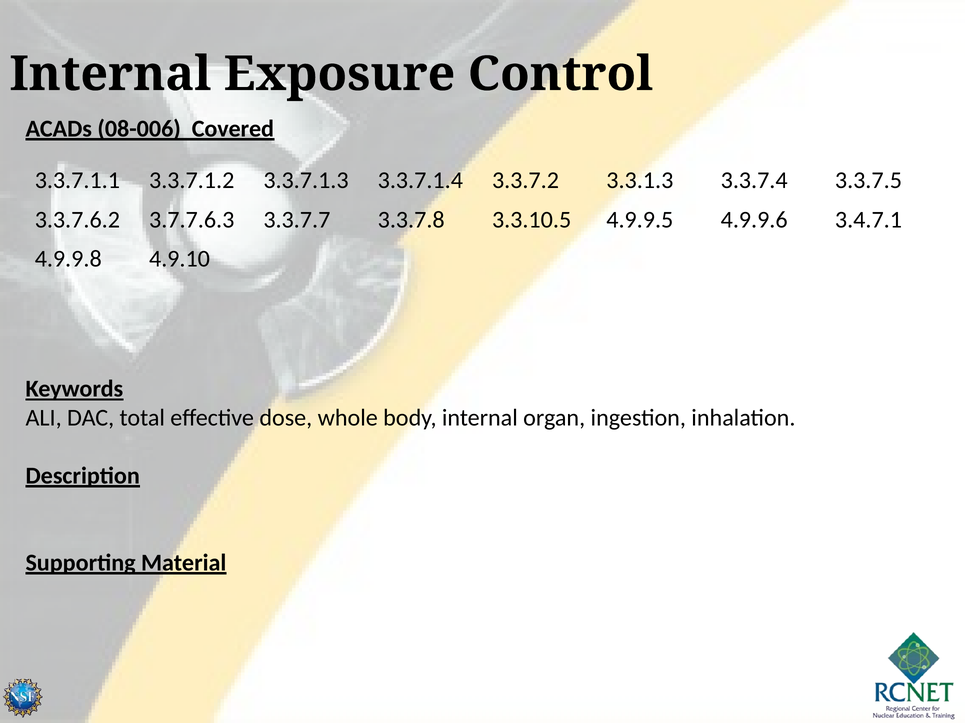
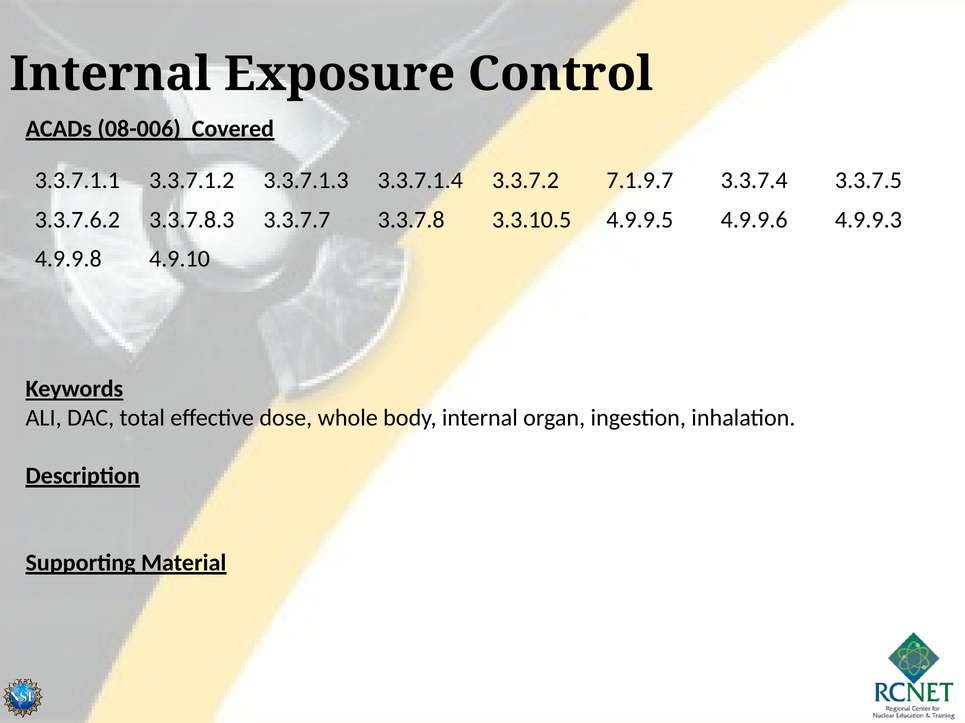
3.3.1.3: 3.3.1.3 -> 7.1.9.7 (640, 181)
3.7.7.6.3: 3.7.7.6.3 -> 3.3.7.8.3 (192, 220)
3.4.7.1: 3.4.7.1 -> 4.9.9.3 (868, 220)
